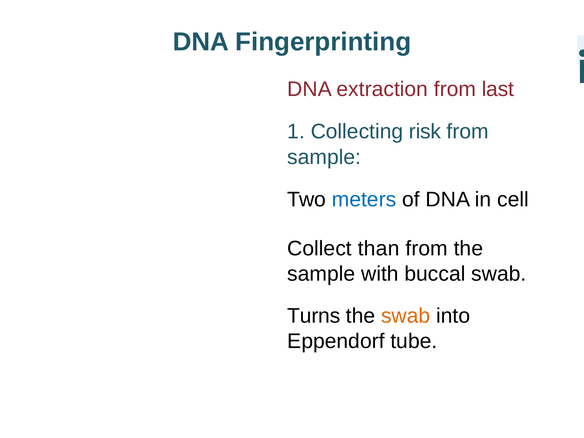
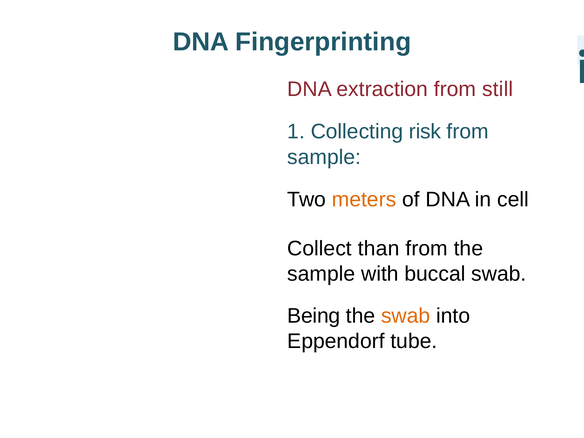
last: last -> still (498, 89)
meters colour: blue -> orange (364, 199)
Turns: Turns -> Being (314, 316)
